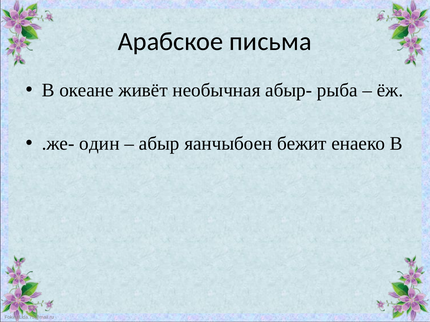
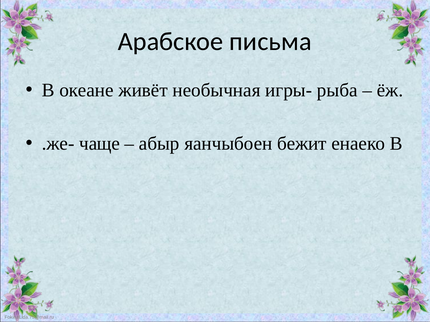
абыр-: абыр- -> игры- (289, 90)
один: один -> чаще (100, 144)
